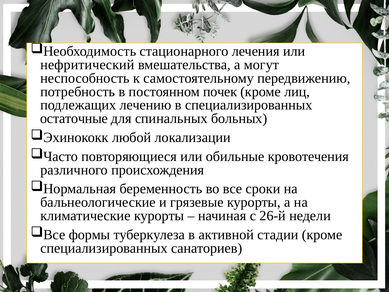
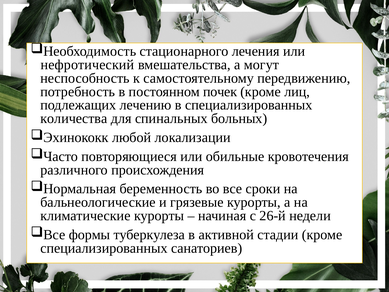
нефритический: нефритический -> нефротический (87, 65)
остаточные: остаточные -> количества (74, 118)
